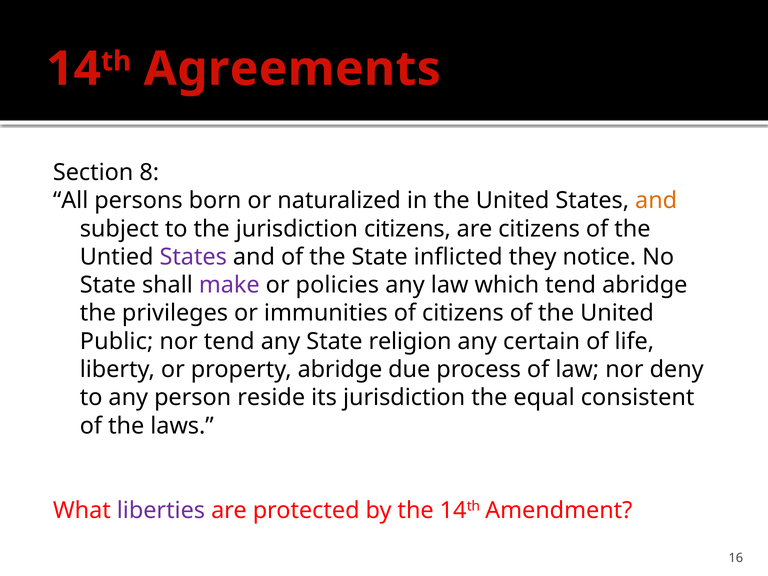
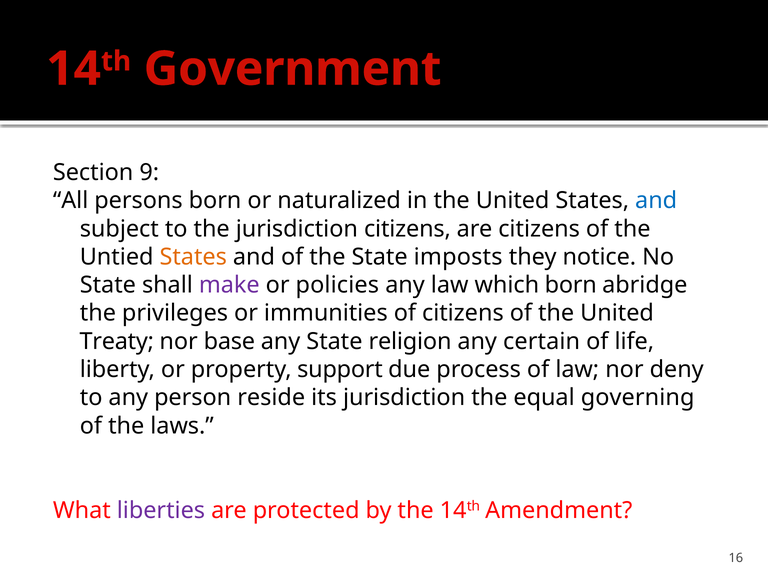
Agreements: Agreements -> Government (293, 69)
8: 8 -> 9 (149, 172)
and colour: orange -> blue (656, 201)
States colour: purple -> orange (193, 257)
inflicted: inflicted -> imposts (458, 257)
which tend: tend -> born (571, 285)
Public: Public -> Treaty (117, 341)
nor tend: tend -> base (229, 341)
property abridge: abridge -> support (340, 370)
consistent: consistent -> governing (638, 398)
